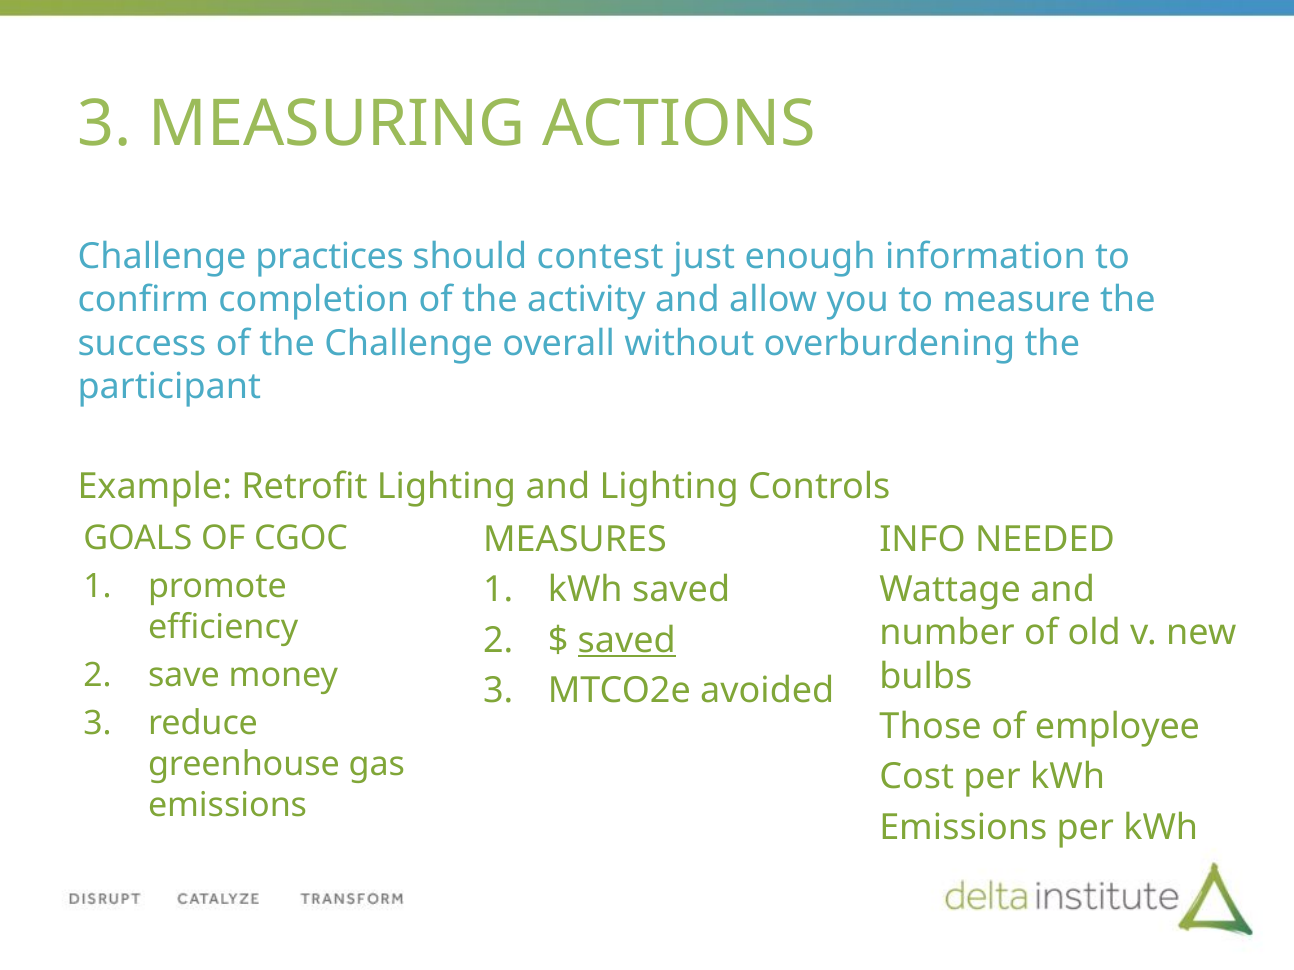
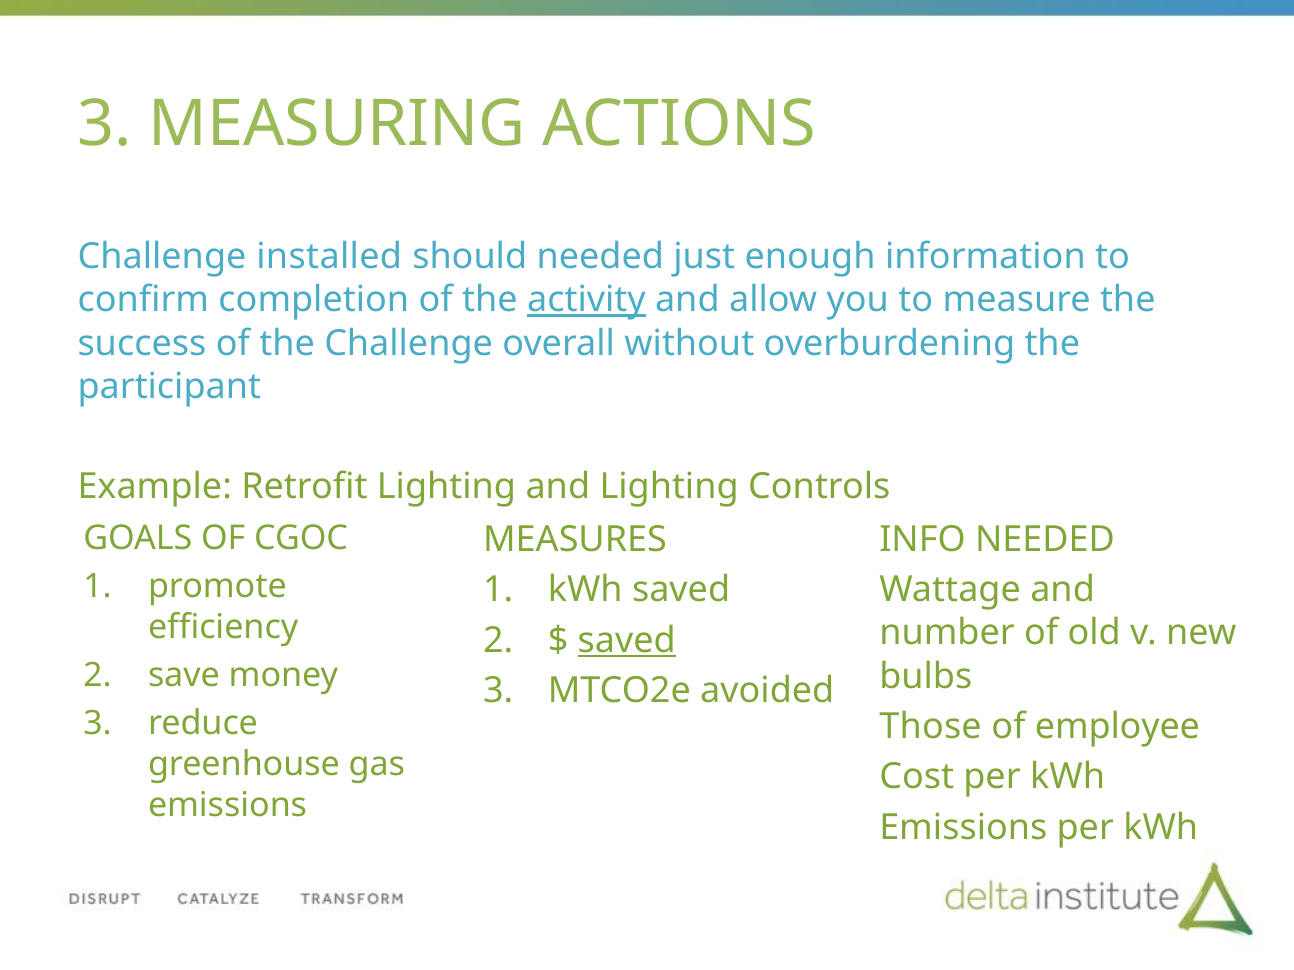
practices: practices -> installed (329, 257)
should contest: contest -> needed (600, 257)
activity underline: none -> present (586, 300)
